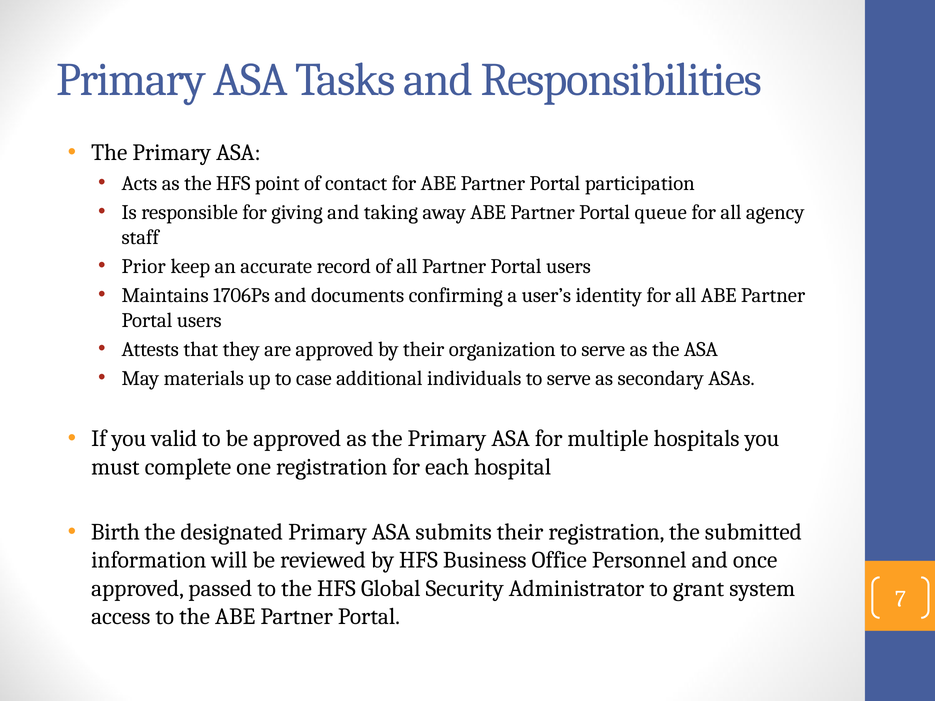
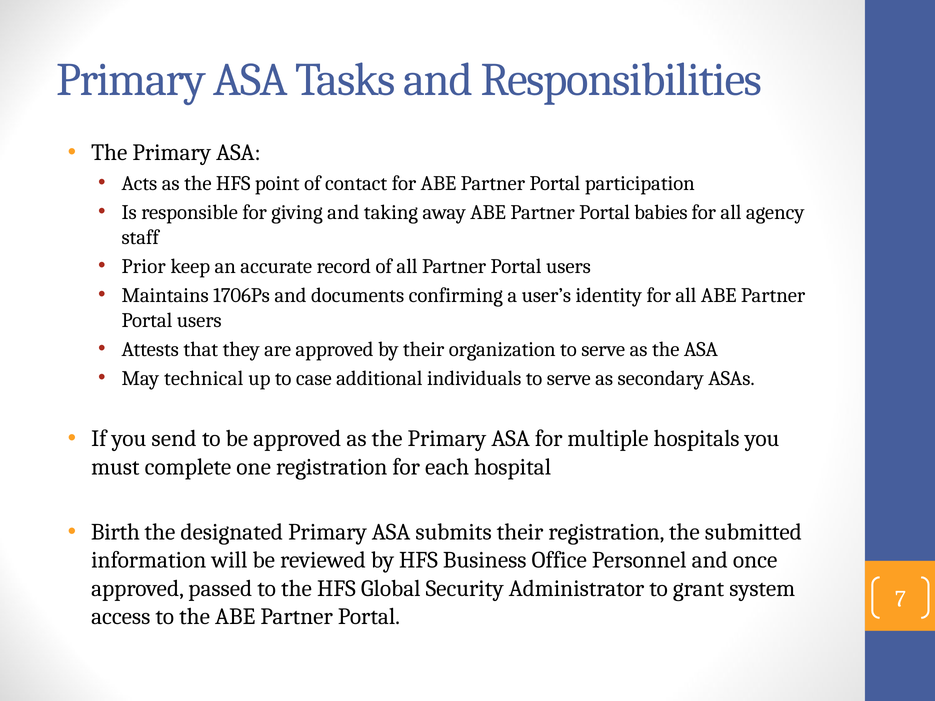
queue: queue -> babies (661, 212)
materials: materials -> technical (204, 378)
valid: valid -> send (174, 439)
